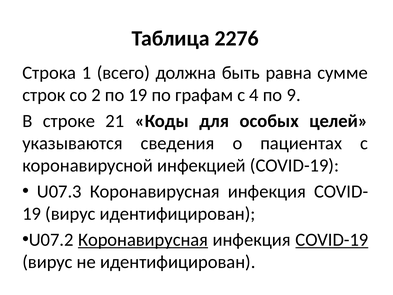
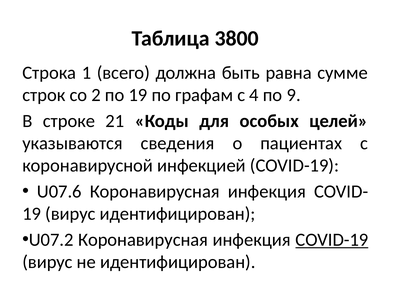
2276: 2276 -> 3800 (237, 38)
U07.3: U07.3 -> U07.6 (59, 191)
Коронавирусная underline: present -> none (143, 240)
